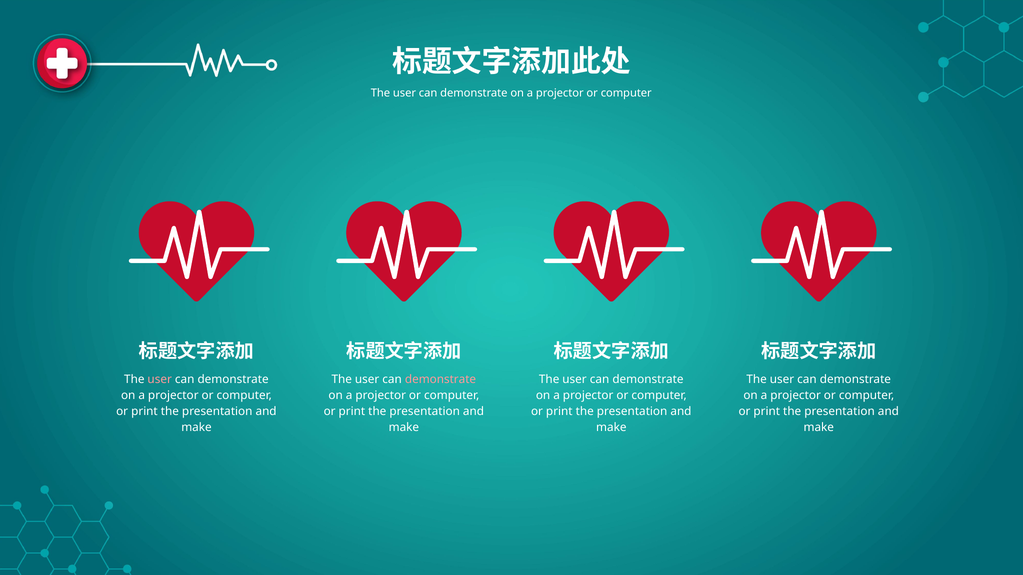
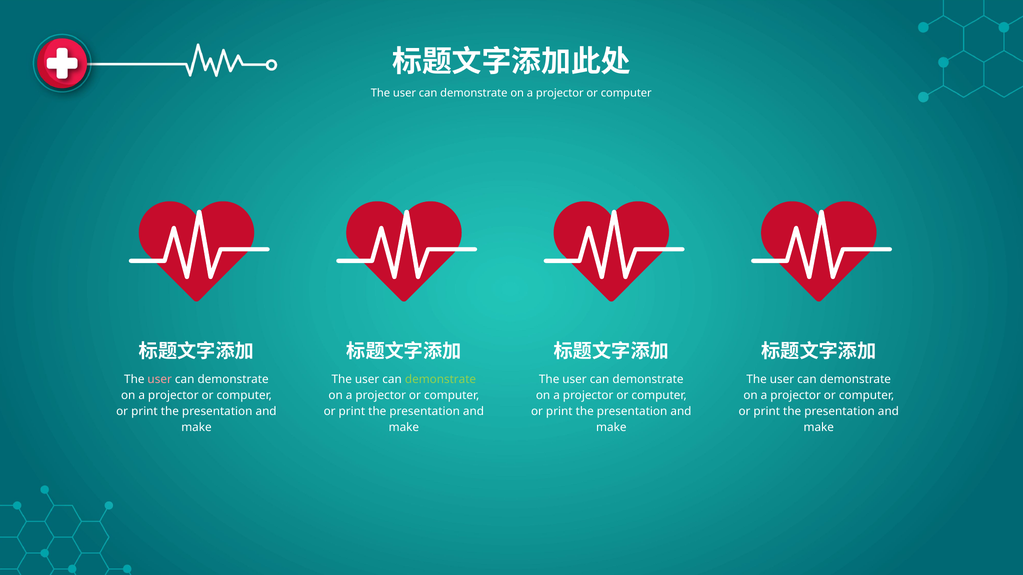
demonstrate colour: pink -> light green (441, 380)
